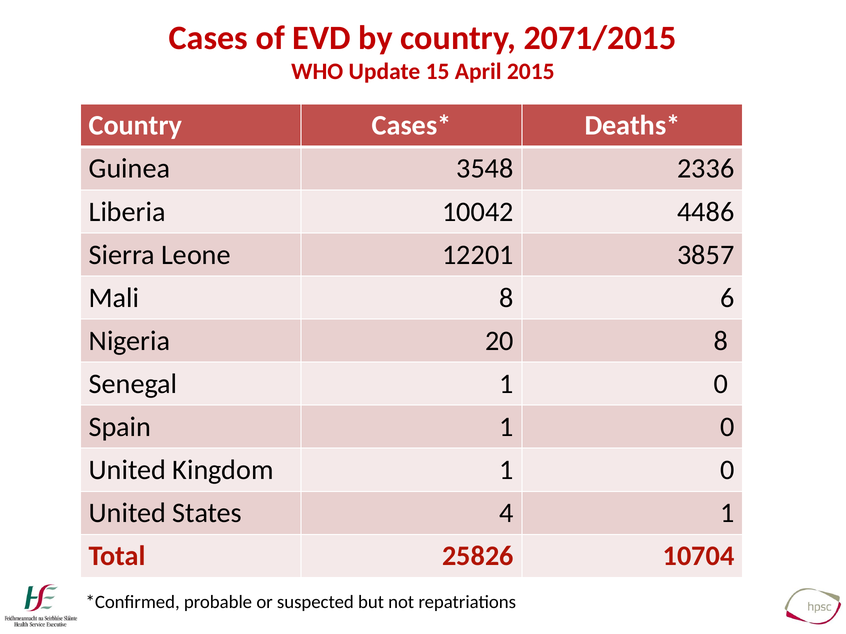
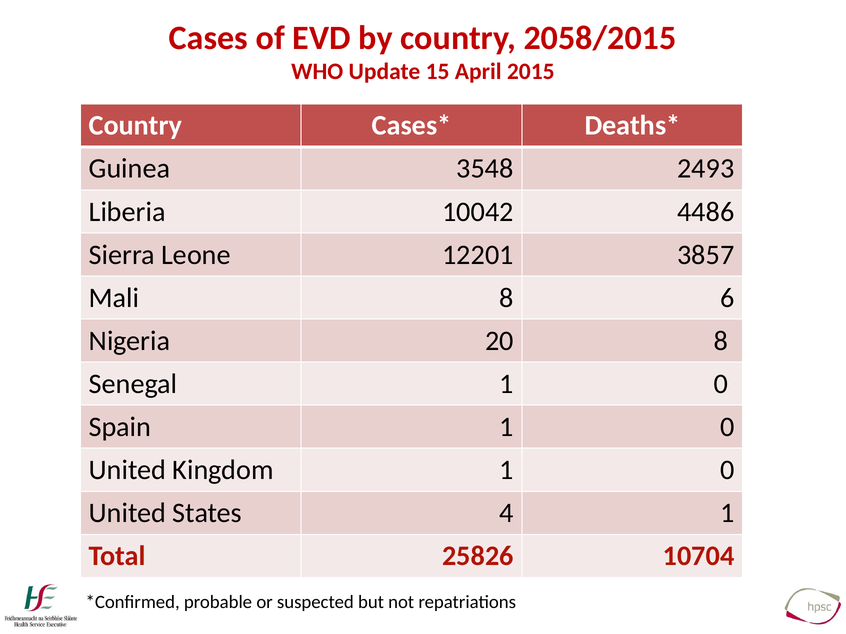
2071/2015: 2071/2015 -> 2058/2015 (600, 38)
2336: 2336 -> 2493 (706, 169)
